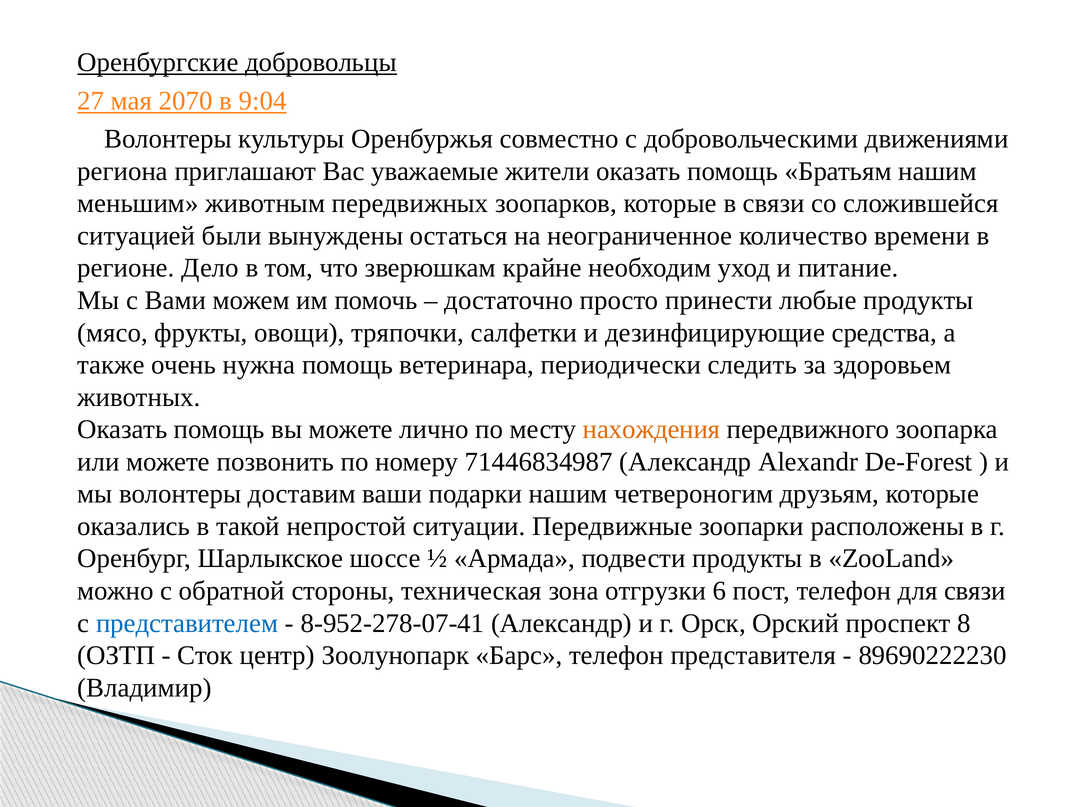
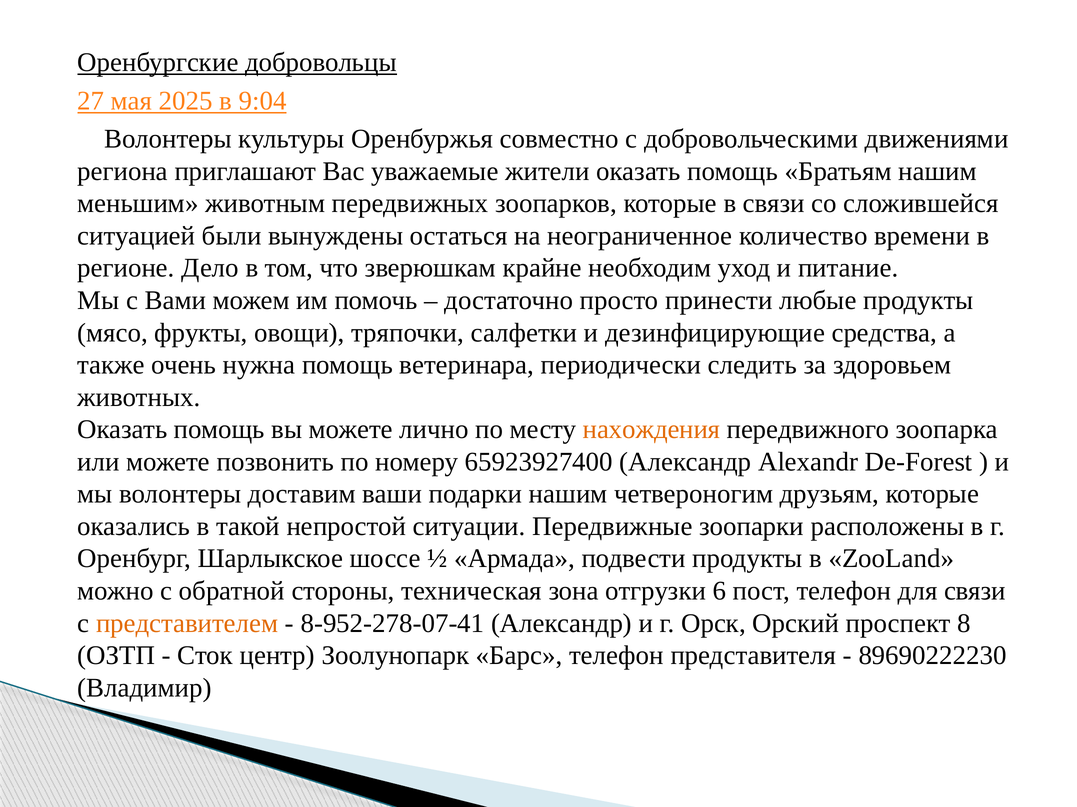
2070: 2070 -> 2025 (186, 101)
71446834987: 71446834987 -> 65923927400 (539, 462)
представителем colour: blue -> orange (187, 624)
